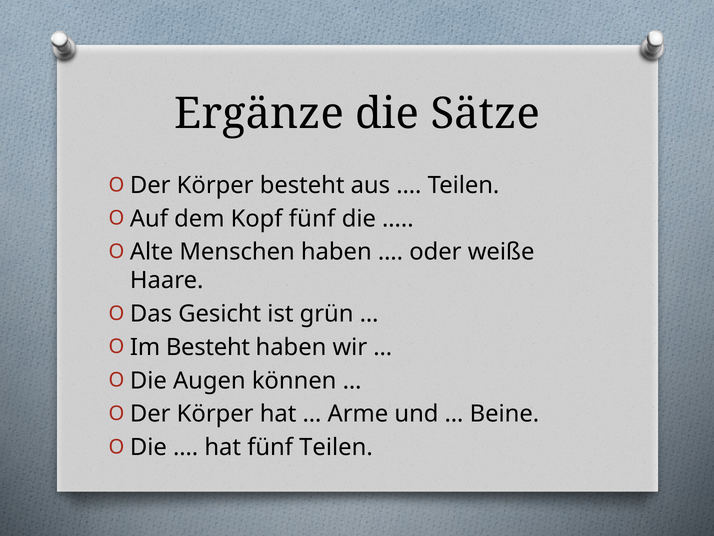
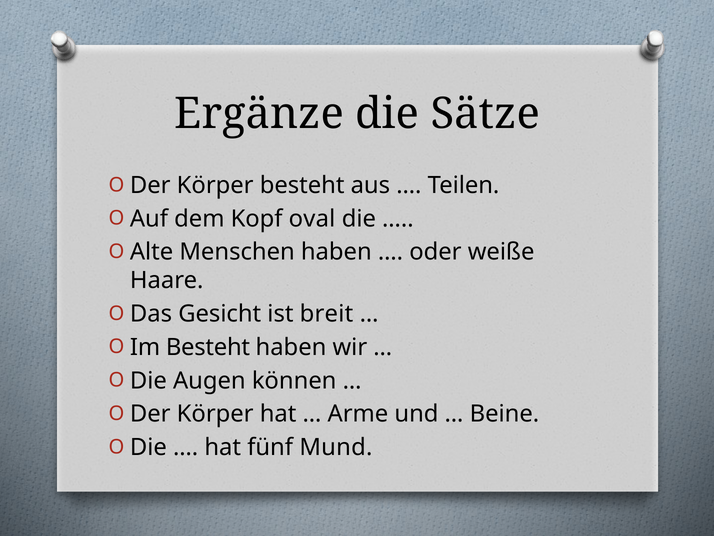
Kopf fünf: fünf -> oval (312, 218)
grün: grün -> breit (326, 314)
fünf Teilen: Teilen -> Mund (336, 447)
